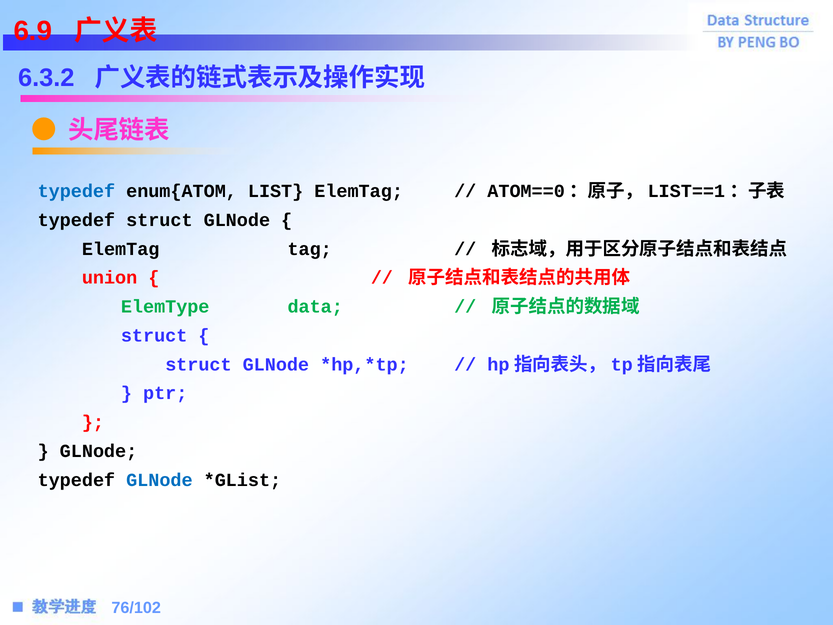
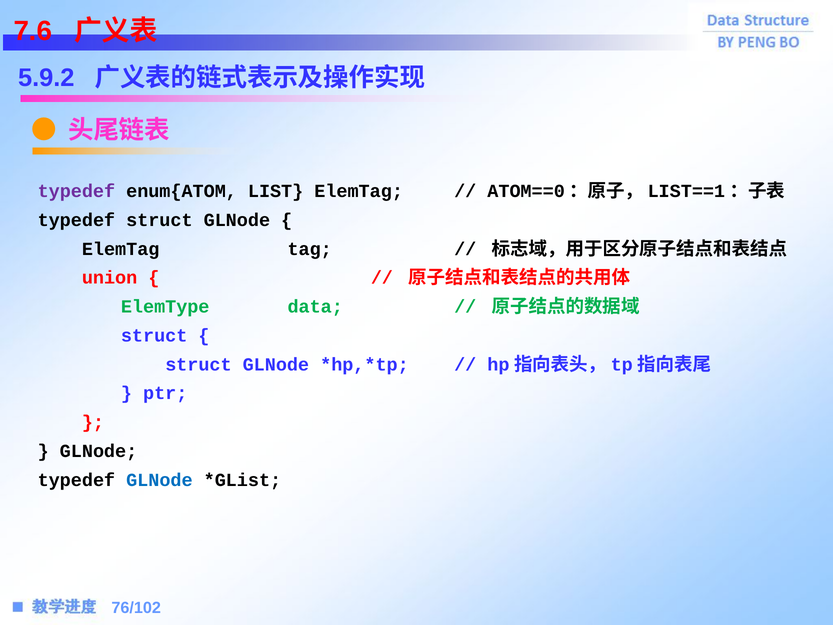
6.9: 6.9 -> 7.6 (33, 31)
6.3.2: 6.3.2 -> 5.9.2 (46, 78)
typedef colour: blue -> purple (76, 191)
